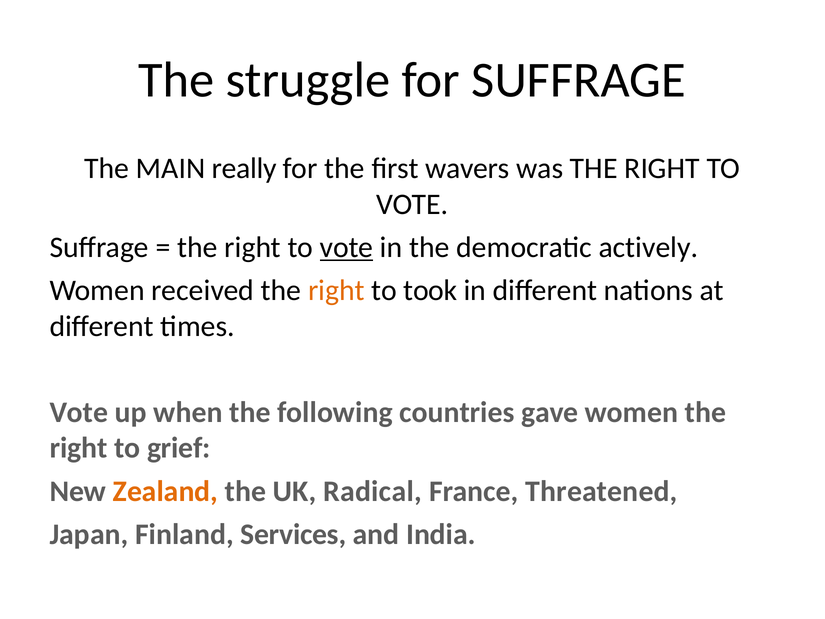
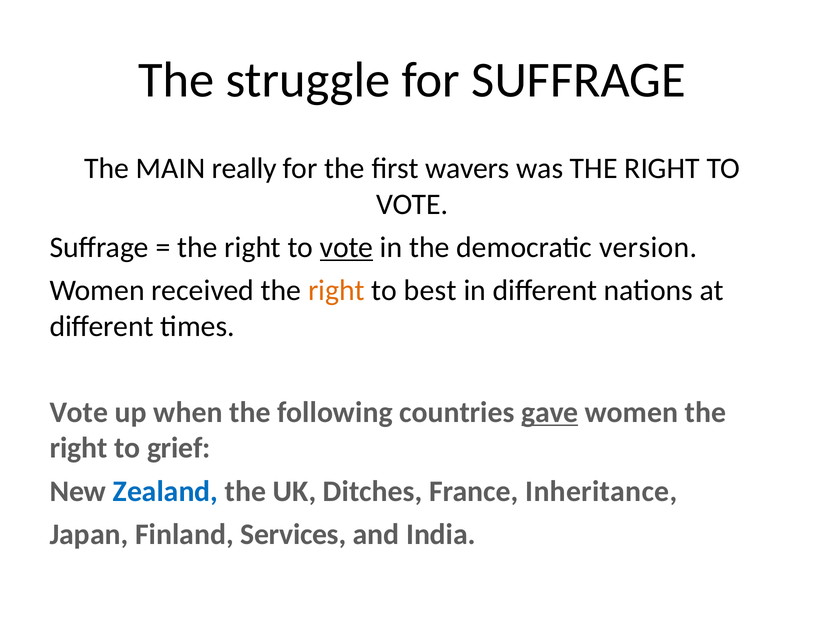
actively: actively -> version (648, 247)
took: took -> best (430, 290)
gave underline: none -> present (550, 412)
Zealand colour: orange -> blue (165, 491)
Radical: Radical -> Ditches (373, 491)
Threatened: Threatened -> Inheritance (601, 491)
